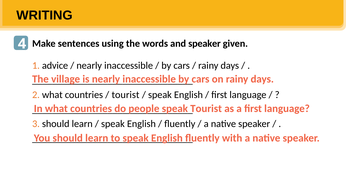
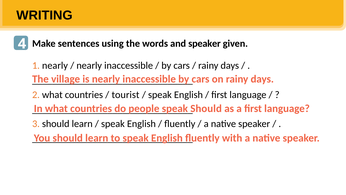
1 advice: advice -> nearly (55, 65)
Tourist: Tourist -> Should (206, 108)
